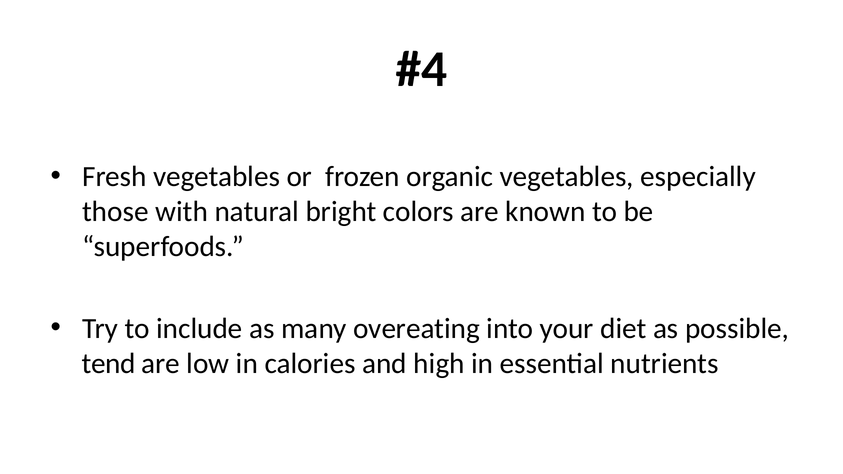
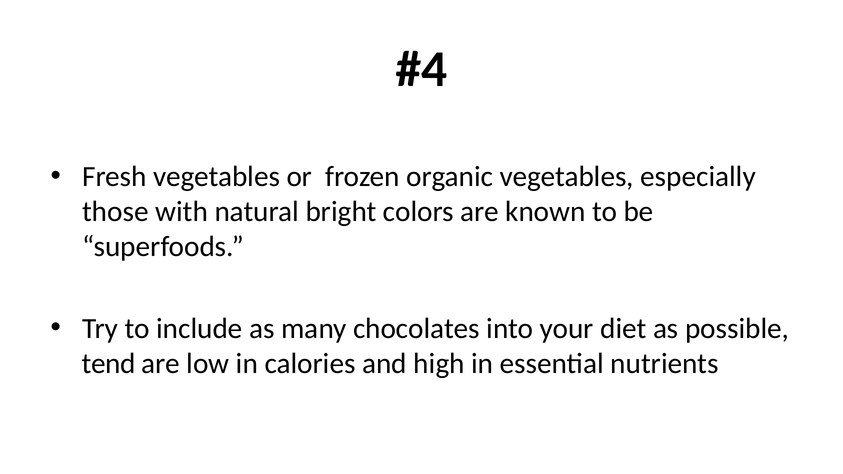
overeating: overeating -> chocolates (416, 329)
